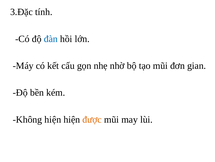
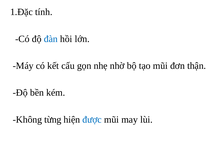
3.Đặc: 3.Đặc -> 1.Đặc (21, 12)
gian: gian -> thận (197, 65)
Không hiện: hiện -> từng (53, 119)
được colour: orange -> blue (92, 119)
